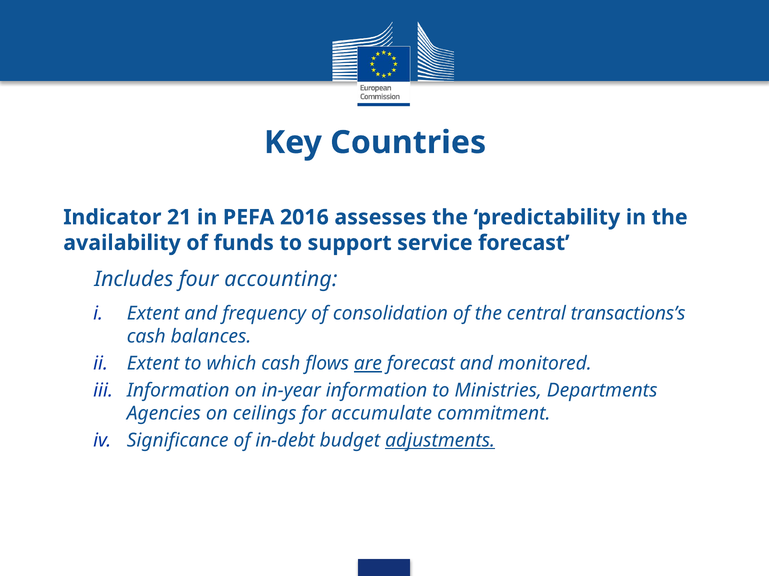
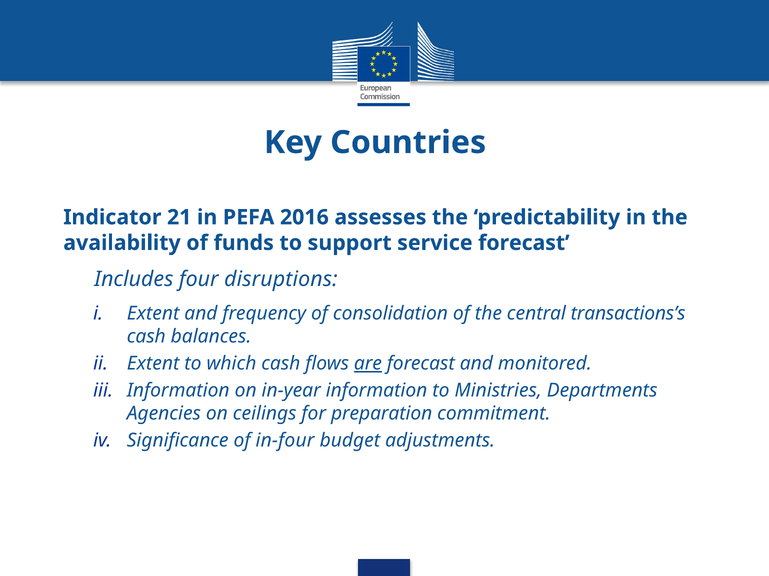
accounting: accounting -> disruptions (281, 280)
accumulate: accumulate -> preparation (382, 414)
in-debt: in-debt -> in-four (285, 441)
adjustments underline: present -> none (440, 441)
